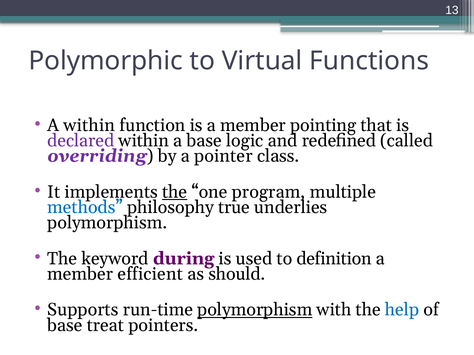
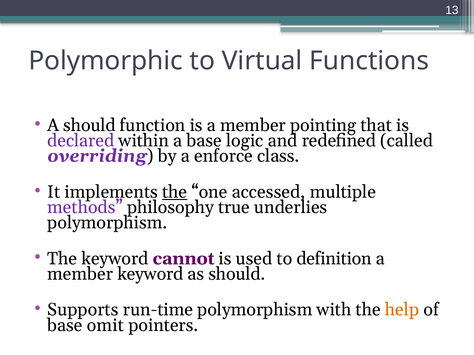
A within: within -> should (89, 125)
pointer: pointer -> enforce (223, 156)
program: program -> accessed (269, 192)
methods colour: blue -> purple (85, 207)
during: during -> cannot (184, 259)
member efficient: efficient -> keyword (150, 274)
polymorphism underline: present -> none (255, 310)
help colour: blue -> orange (402, 310)
treat: treat -> omit (105, 326)
